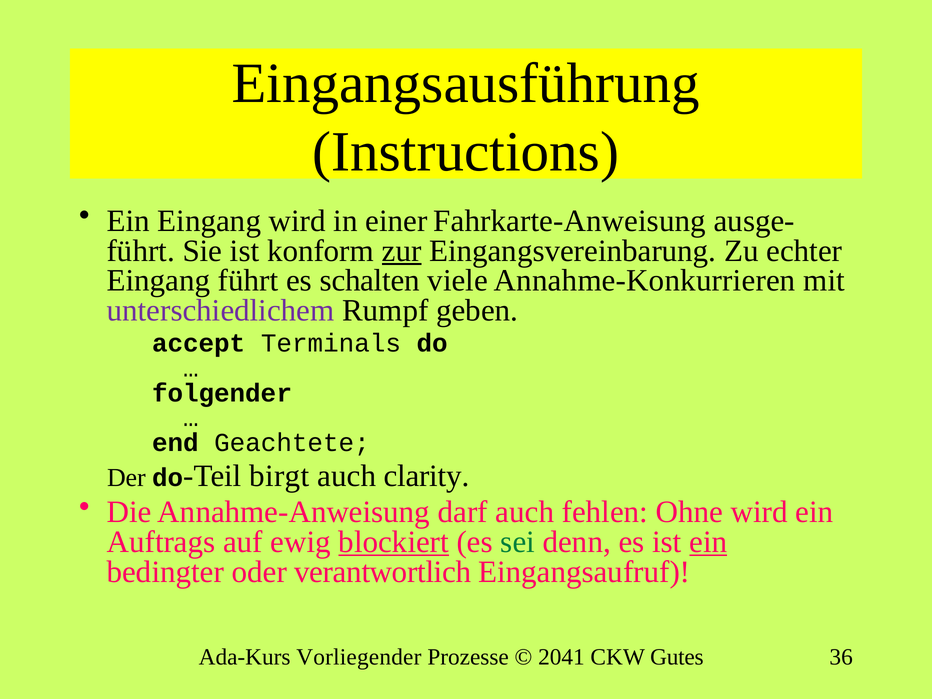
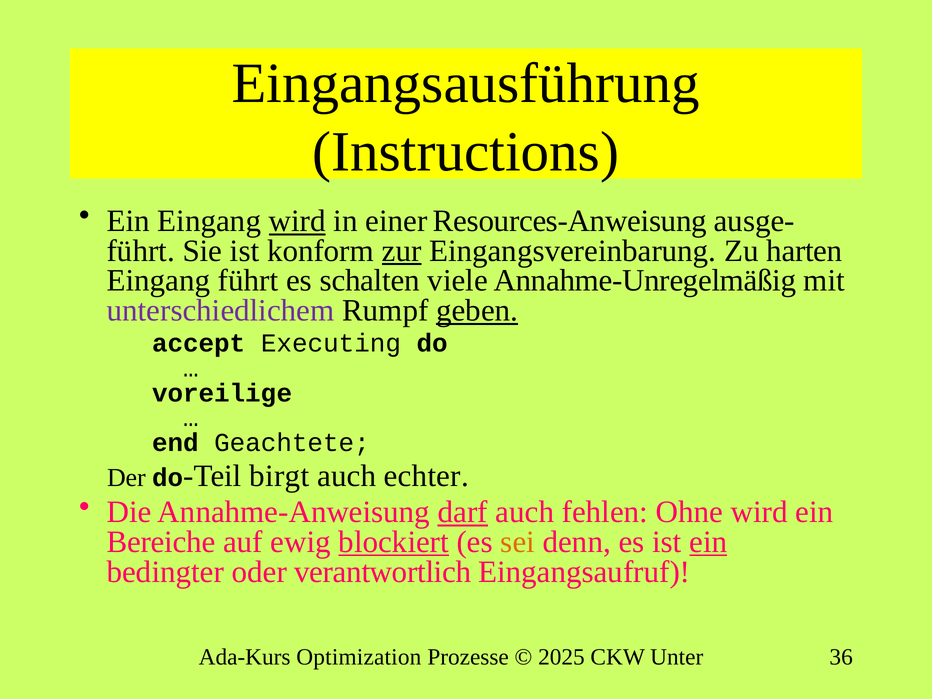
wird underline: none -> present (297, 221)
Fahrkarte-Anweisung: Fahrkarte-Anweisung -> Resources-Anweisung (570, 221)
echter: echter -> harten (804, 251)
Annahme-Konkurrieren: Annahme-Konkurrieren -> Annahme-Unregelmäßig (645, 281)
geben underline: none -> present (477, 310)
Terminals: Terminals -> Executing (331, 343)
folgender: folgender -> voreilige (222, 393)
clarity: clarity -> echter (426, 476)
darf underline: none -> present (463, 512)
Auftrags: Auftrags -> Bereiche (161, 542)
sei colour: green -> orange (518, 542)
Vorliegender: Vorliegender -> Optimization (359, 657)
2041: 2041 -> 2025 (561, 657)
Gutes: Gutes -> Unter (677, 657)
